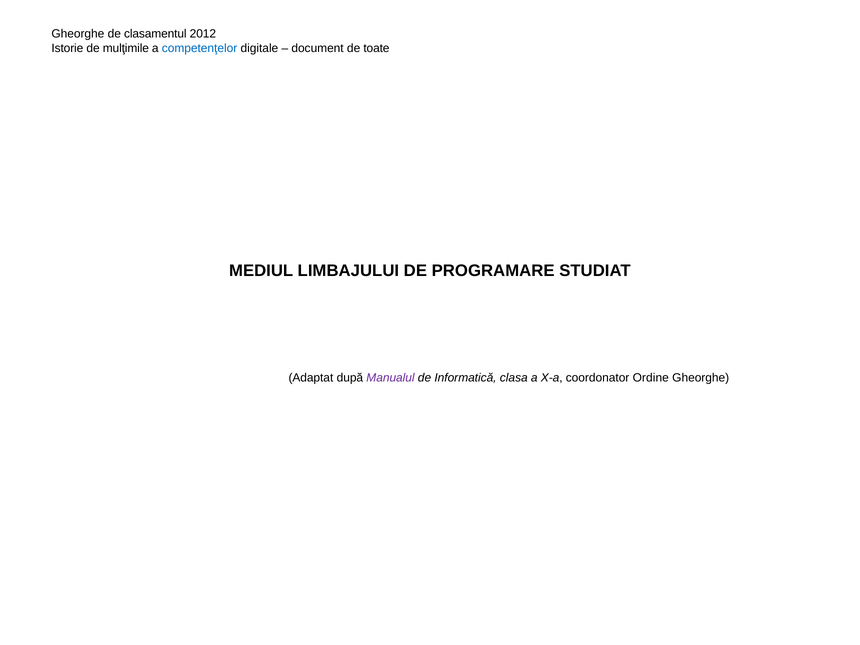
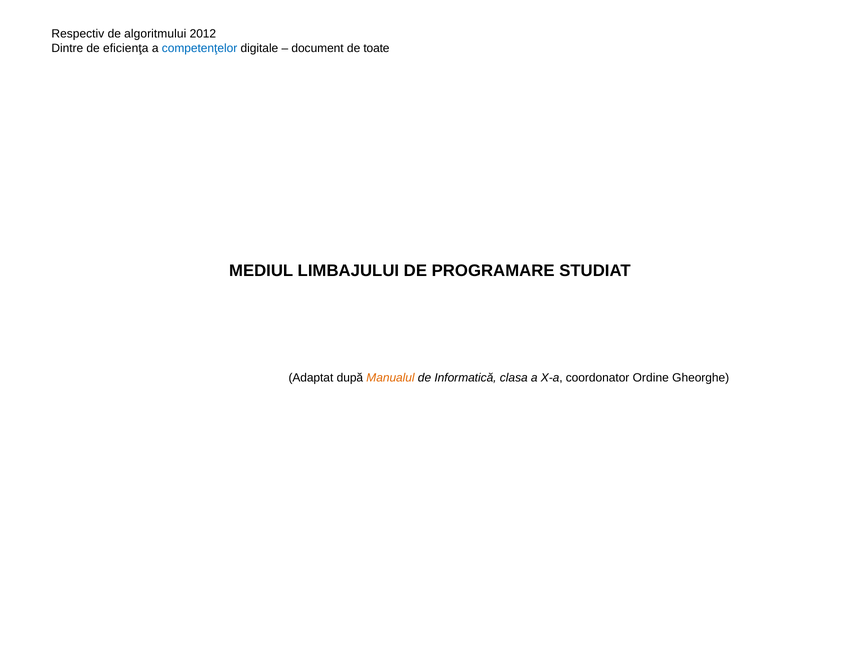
Gheorghe: Gheorghe -> Respectiv (78, 34)
clasamentul: clasamentul -> algoritmului (155, 34)
Istorie: Istorie -> Dintre (67, 48)
mulţimile: mulţimile -> eficienţa (126, 48)
Manualul colour: purple -> orange (390, 378)
